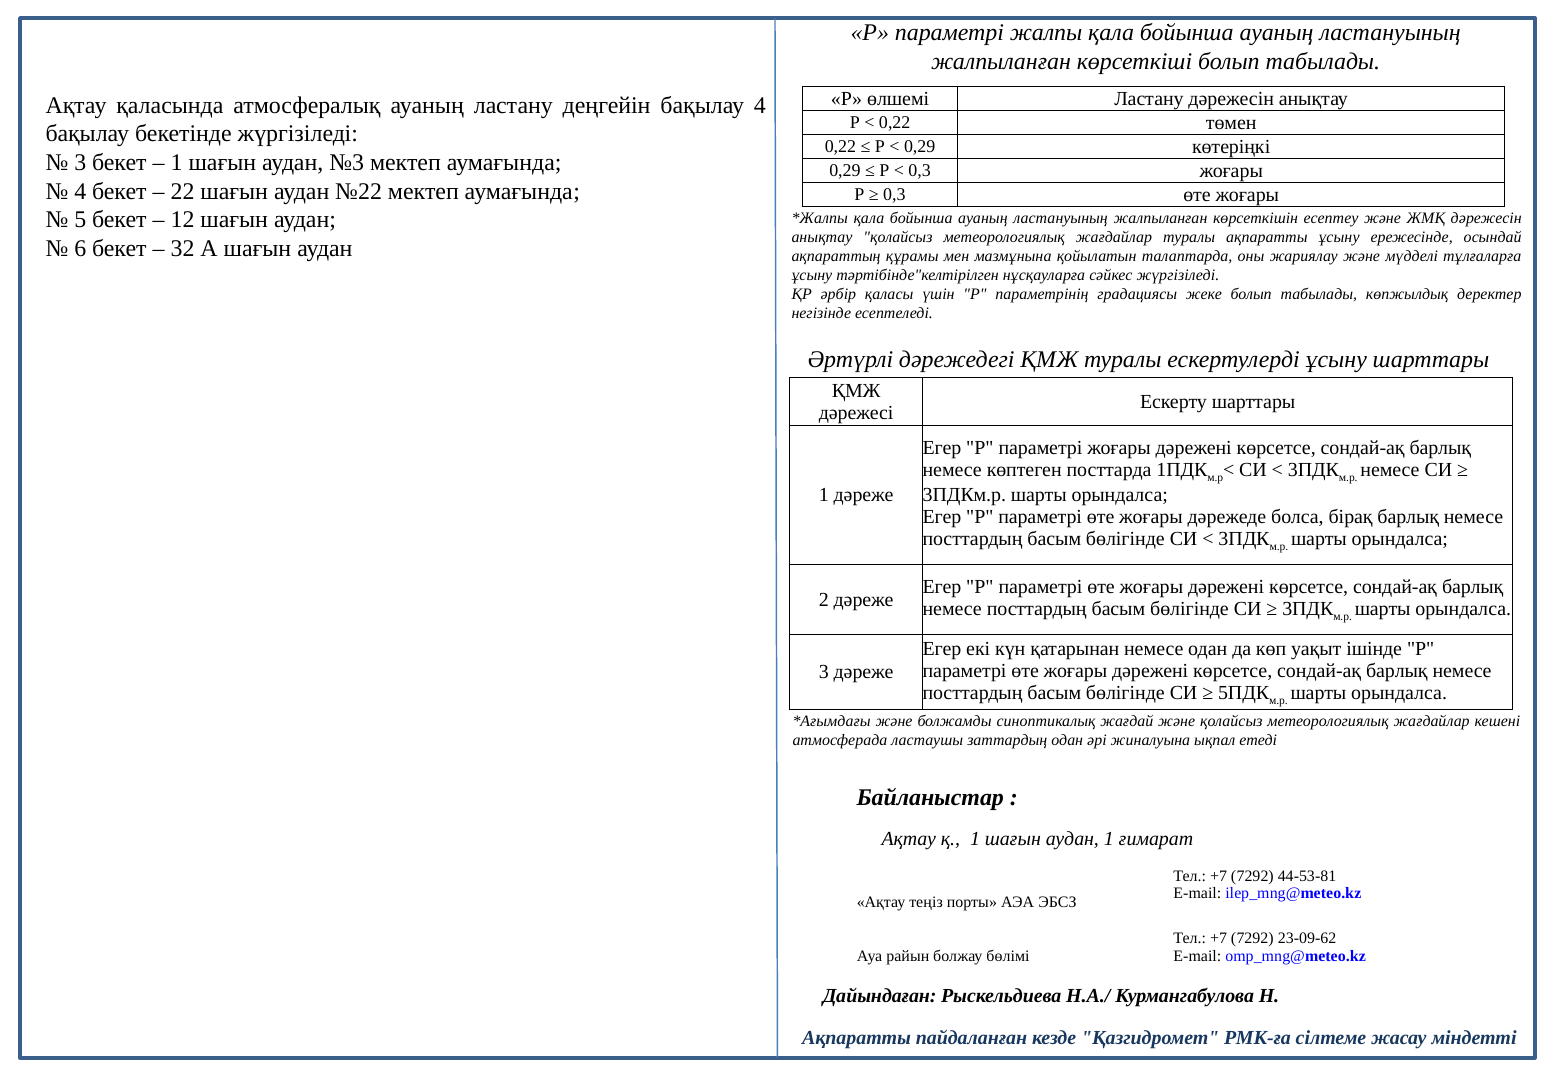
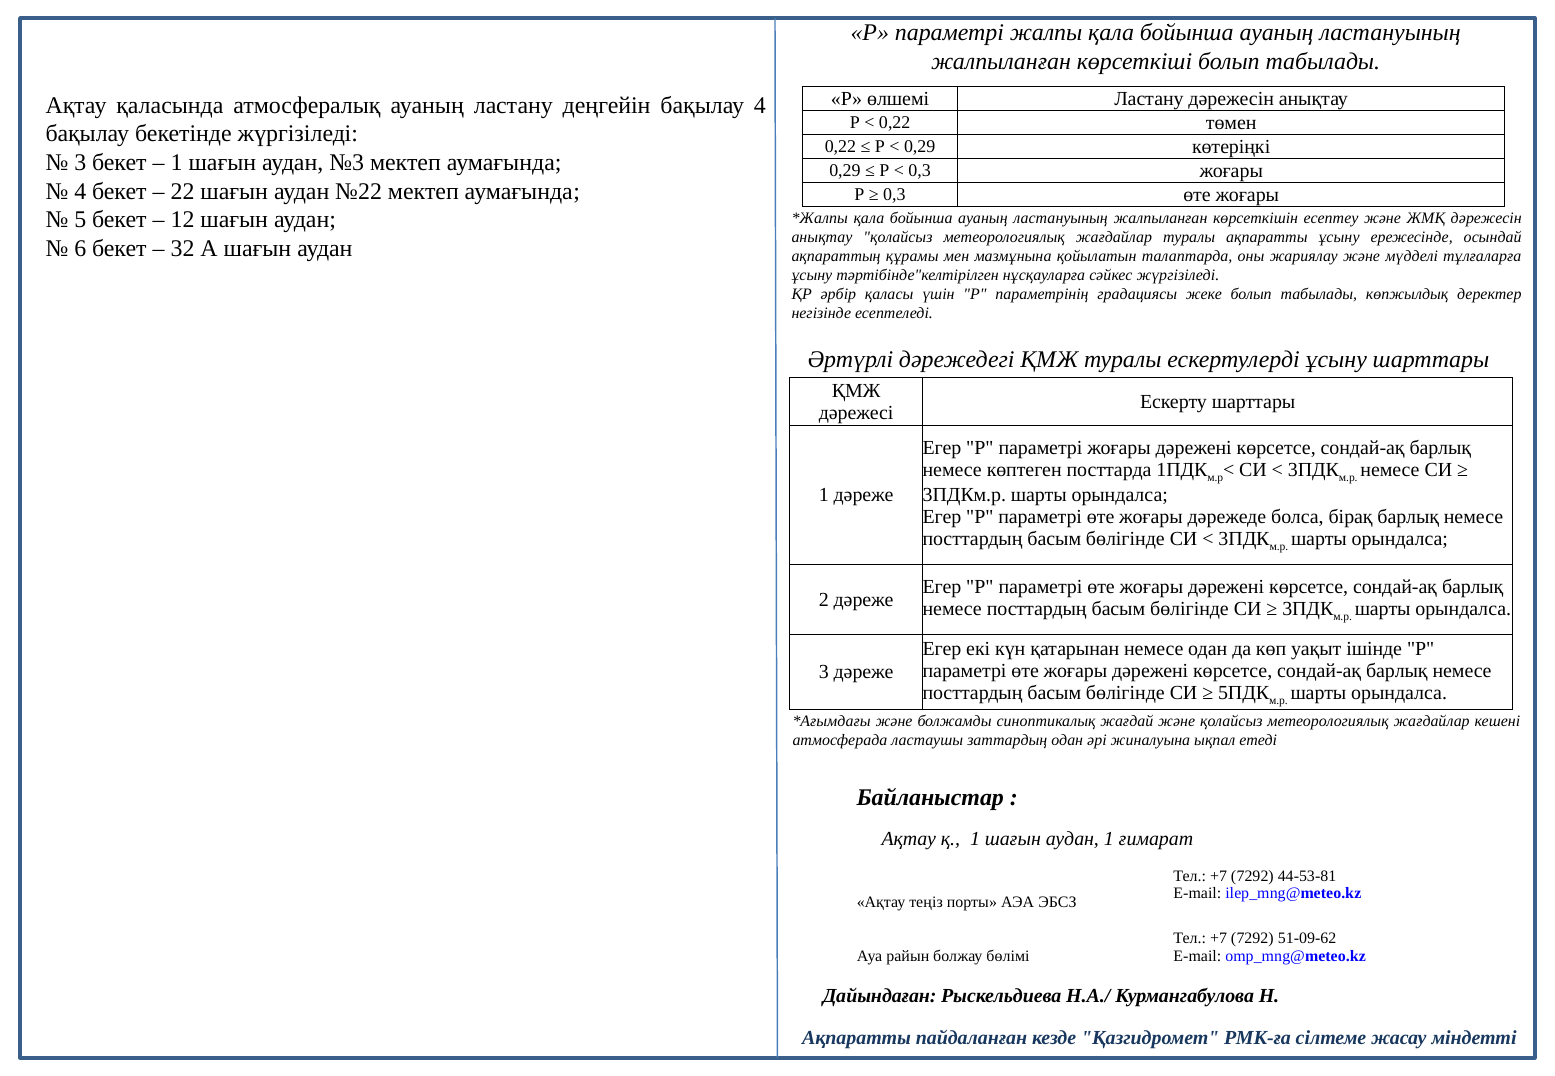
23-09-62: 23-09-62 -> 51-09-62 (1307, 939)
